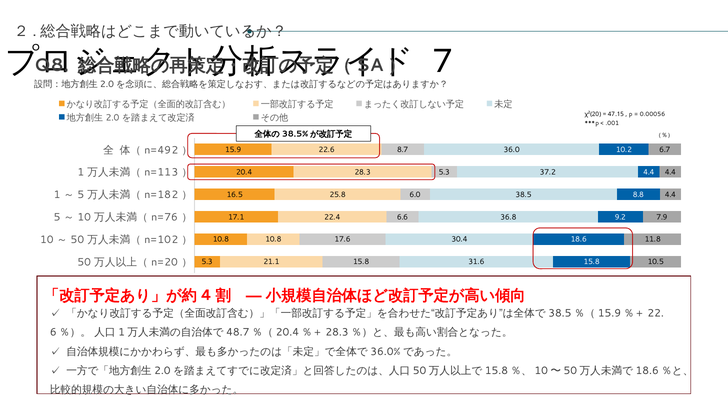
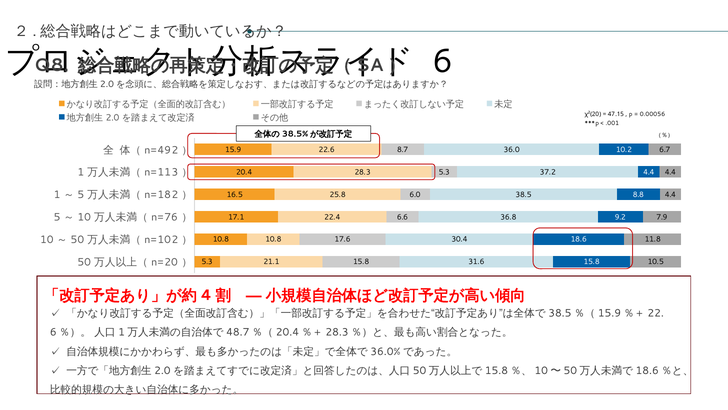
7: 7 -> 6 (443, 61)
